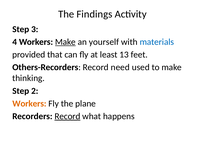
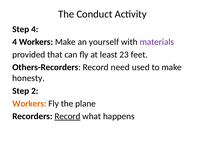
Findings: Findings -> Conduct (94, 14)
Step 3: 3 -> 4 (35, 29)
Make underline: present -> none (65, 42)
materials colour: blue -> purple (157, 42)
13: 13 -> 23 (124, 55)
thinking: thinking -> honesty (28, 79)
